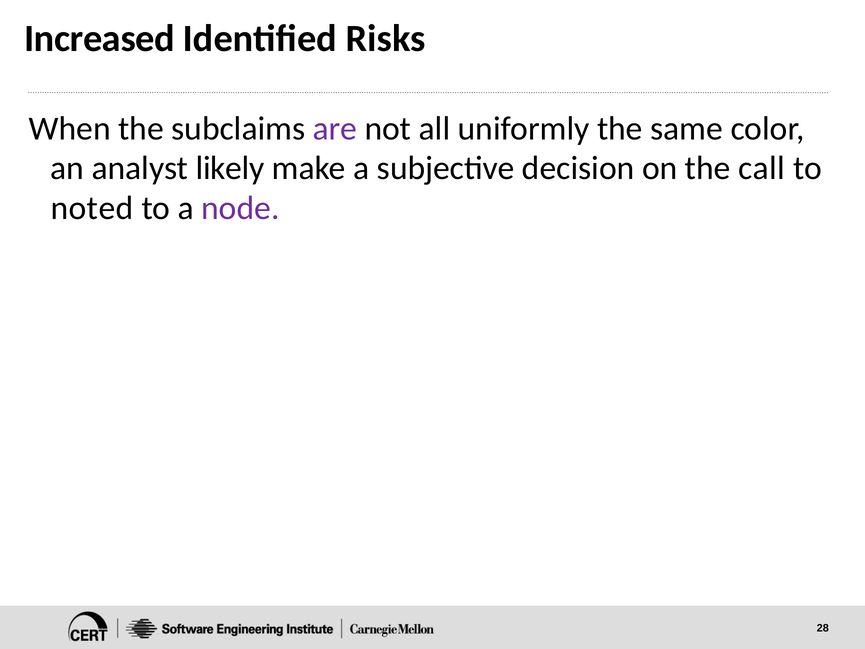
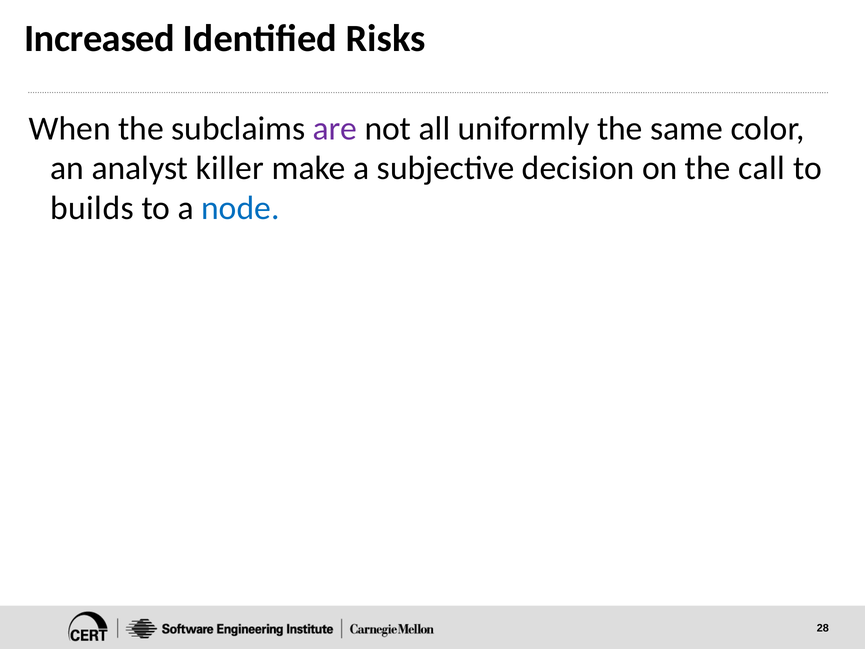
likely: likely -> killer (230, 168)
noted: noted -> builds (92, 208)
node colour: purple -> blue (240, 208)
